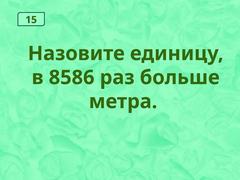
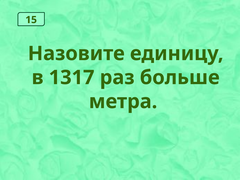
8586: 8586 -> 1317 (72, 78)
